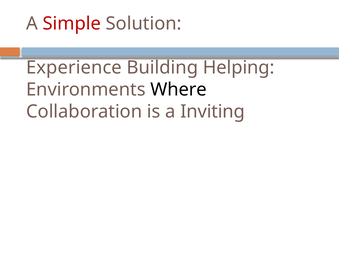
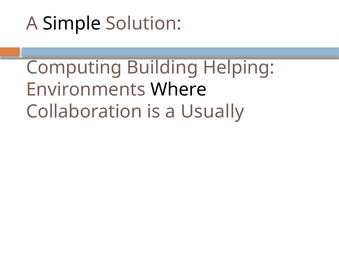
Simple colour: red -> black (72, 23)
Experience: Experience -> Computing (74, 68)
Inviting: Inviting -> Usually (212, 112)
